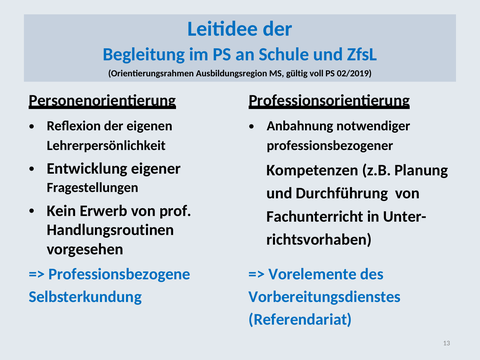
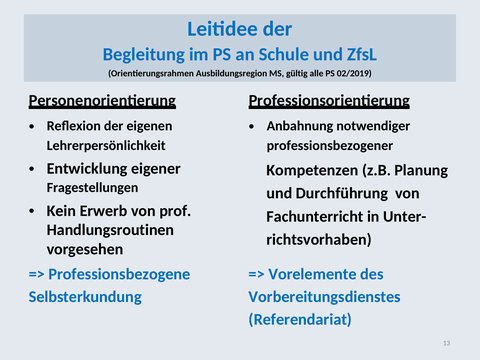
voll: voll -> alle (317, 73)
